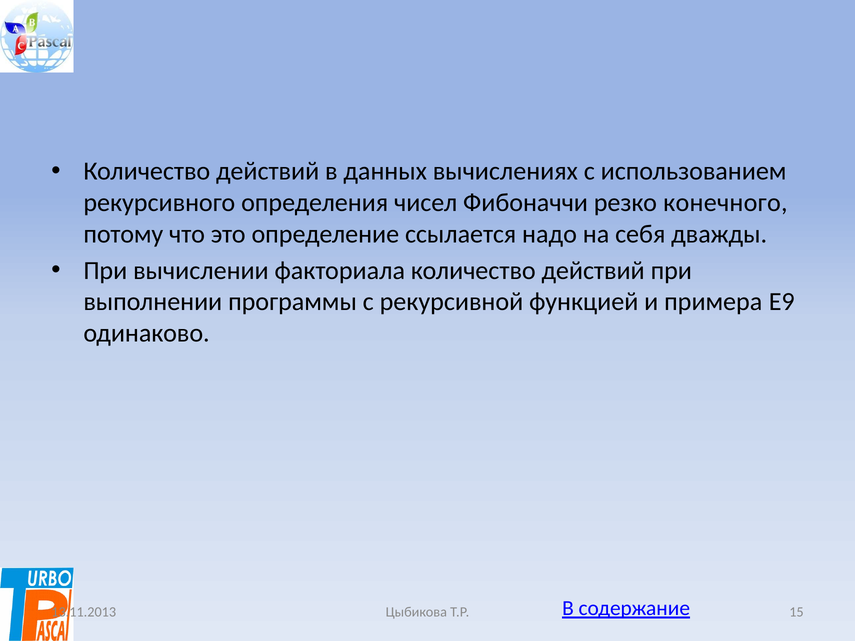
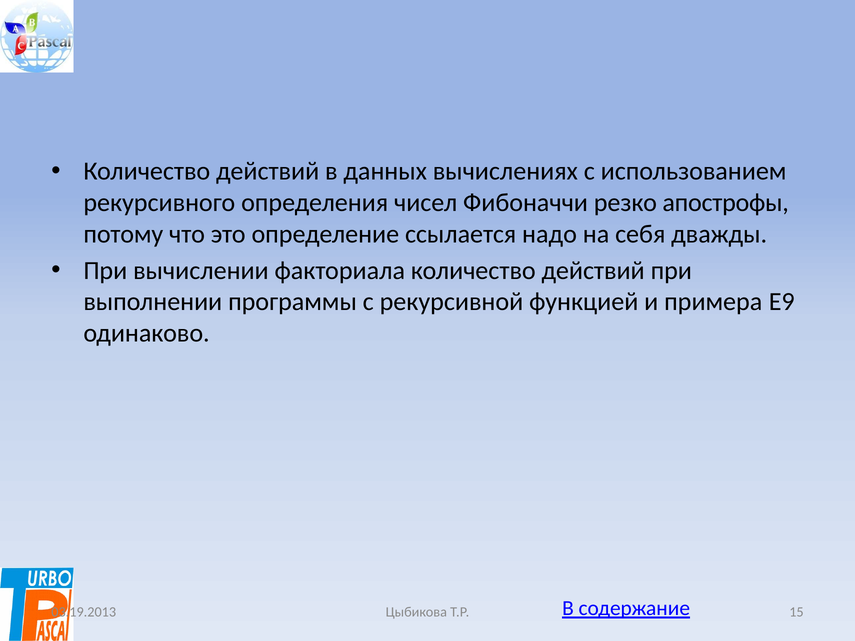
конечного: конечного -> апострофы (726, 203)
13.11.2013: 13.11.2013 -> 03.19.2013 (84, 612)
